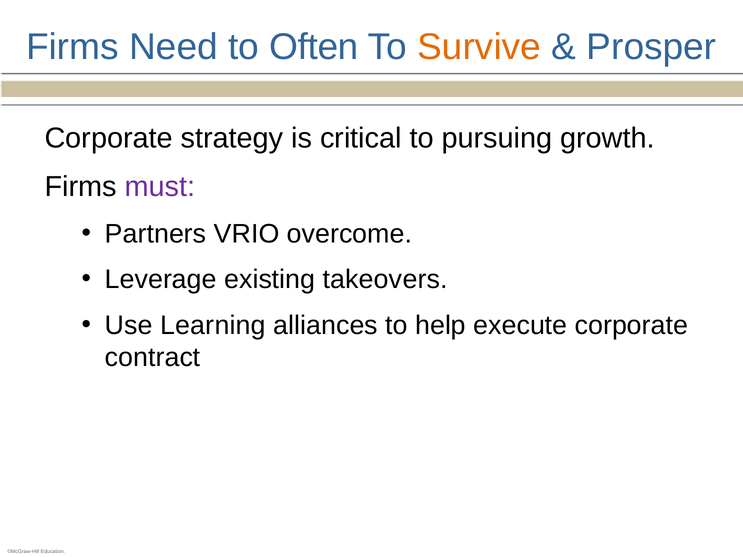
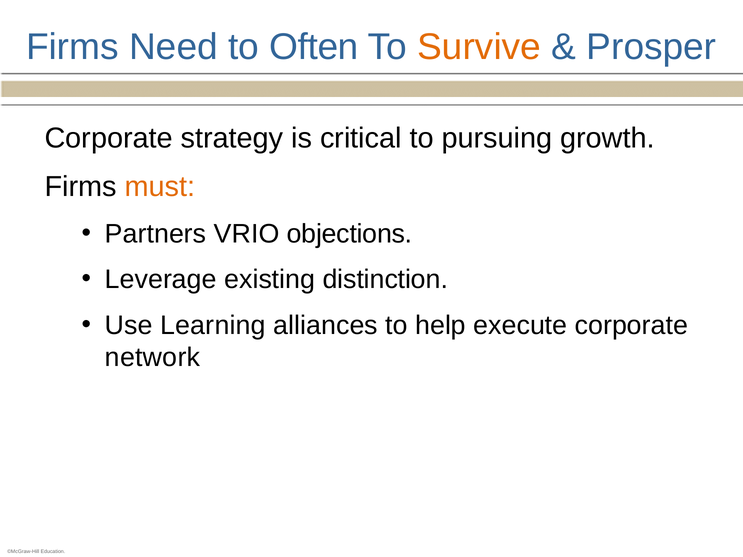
must colour: purple -> orange (160, 187)
overcome: overcome -> objections (350, 234)
takeovers: takeovers -> distinction (385, 280)
contract: contract -> network (153, 358)
